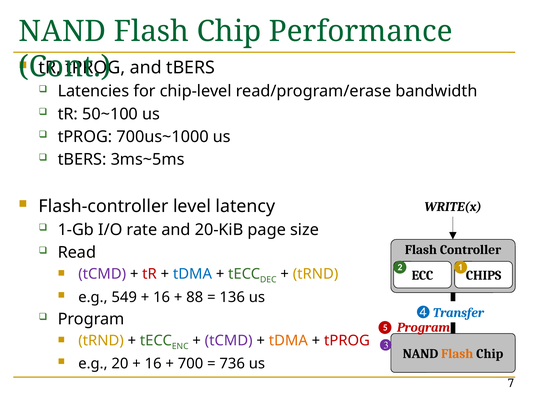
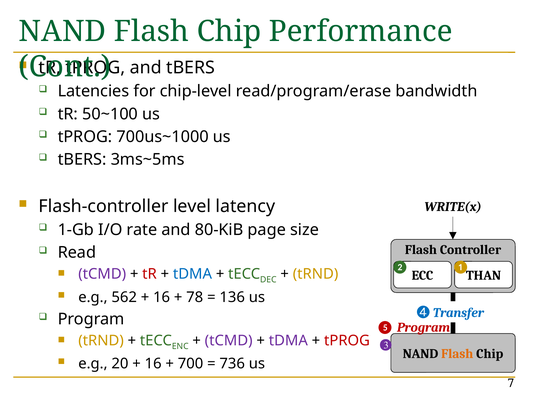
20-KiB: 20-KiB -> 80-KiB (219, 230)
CHIPS: CHIPS -> THAN (484, 276)
549: 549 -> 562 (124, 298)
88: 88 -> 78 (195, 298)
tDMA colour: orange -> purple (288, 341)
